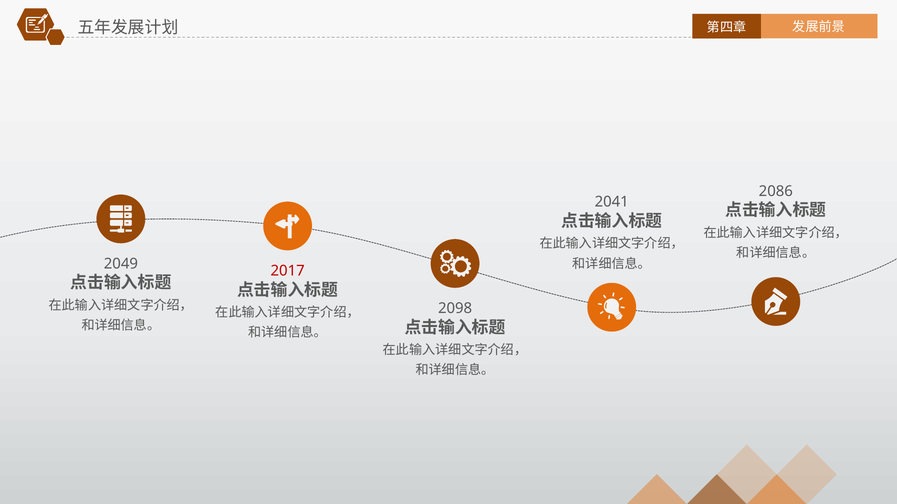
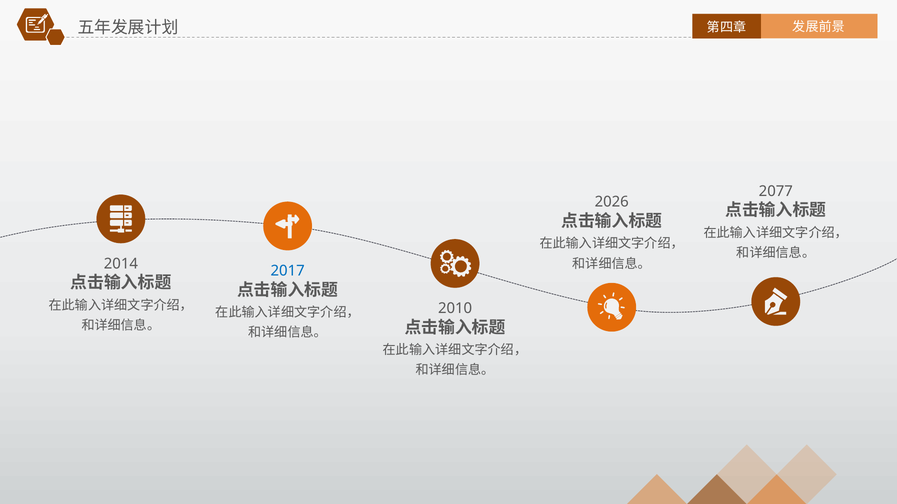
2086: 2086 -> 2077 (776, 191)
2041: 2041 -> 2026 (612, 202)
2049: 2049 -> 2014 (121, 264)
2017 colour: red -> blue (288, 271)
2098: 2098 -> 2010 (455, 309)
